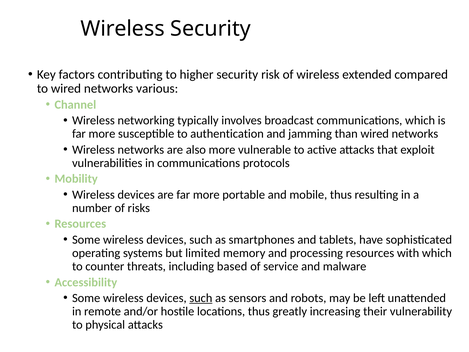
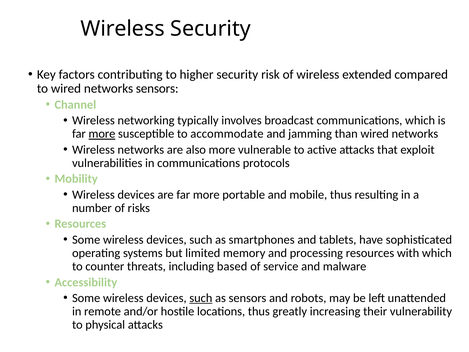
networks various: various -> sensors (157, 88)
more underline: none -> present (102, 134)
authentication: authentication -> accommodate (227, 134)
